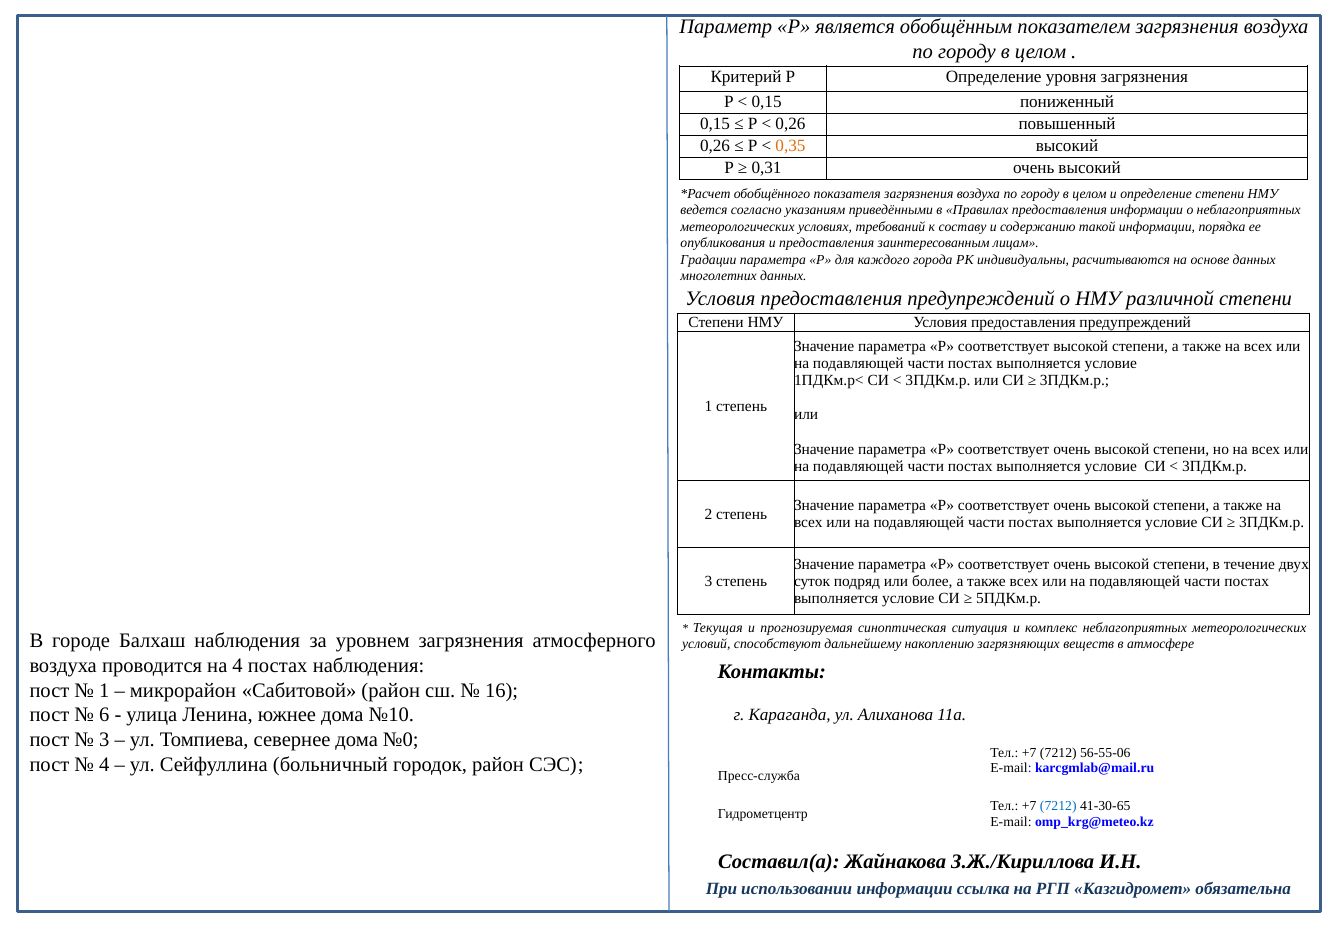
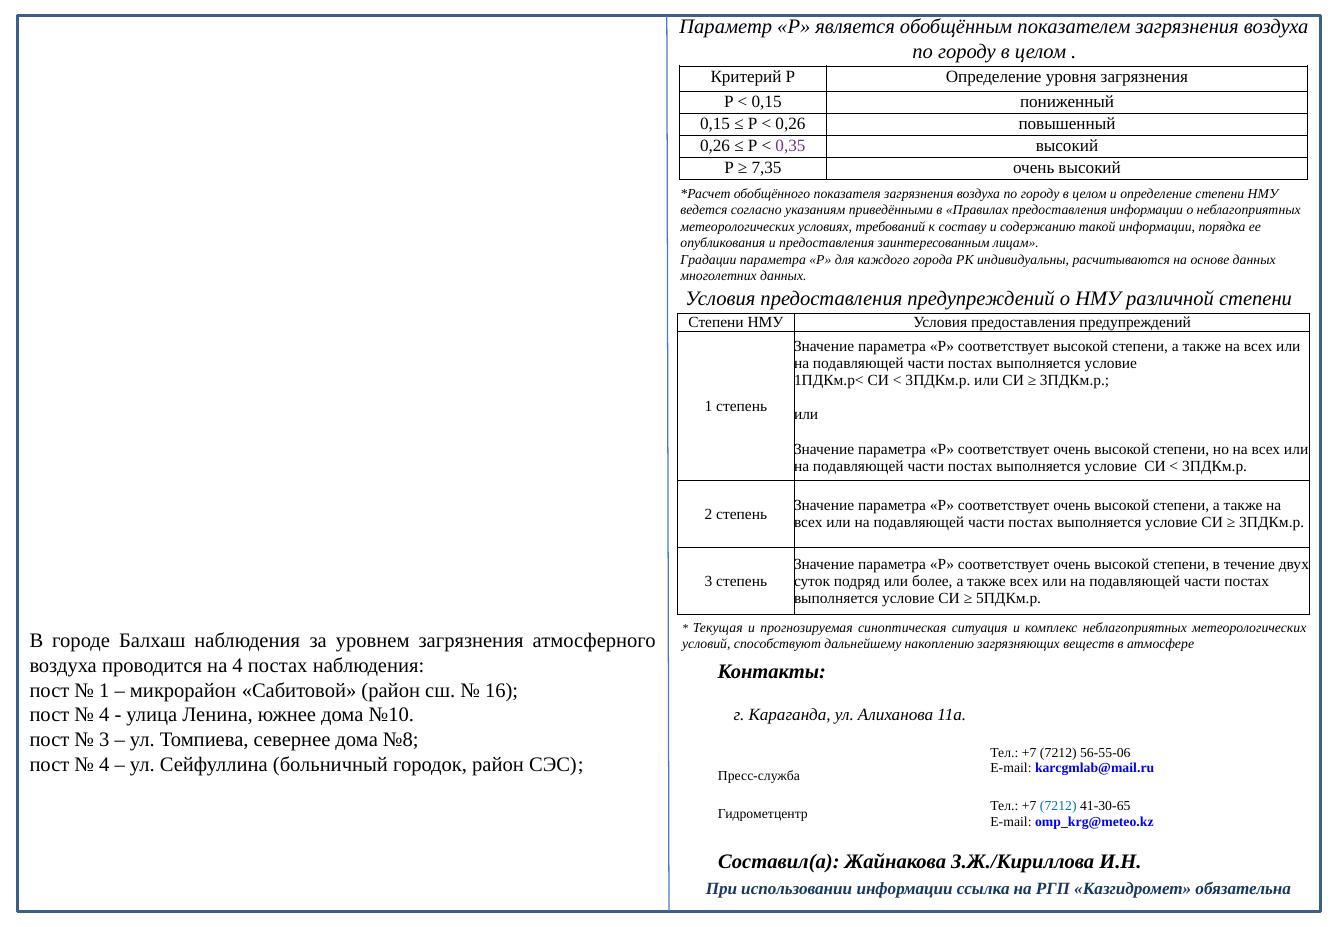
0,35 colour: orange -> purple (790, 146)
0,31: 0,31 -> 7,35 (767, 168)
6: 6 -> 4 (104, 715)
№0: №0 -> №8 (401, 739)
